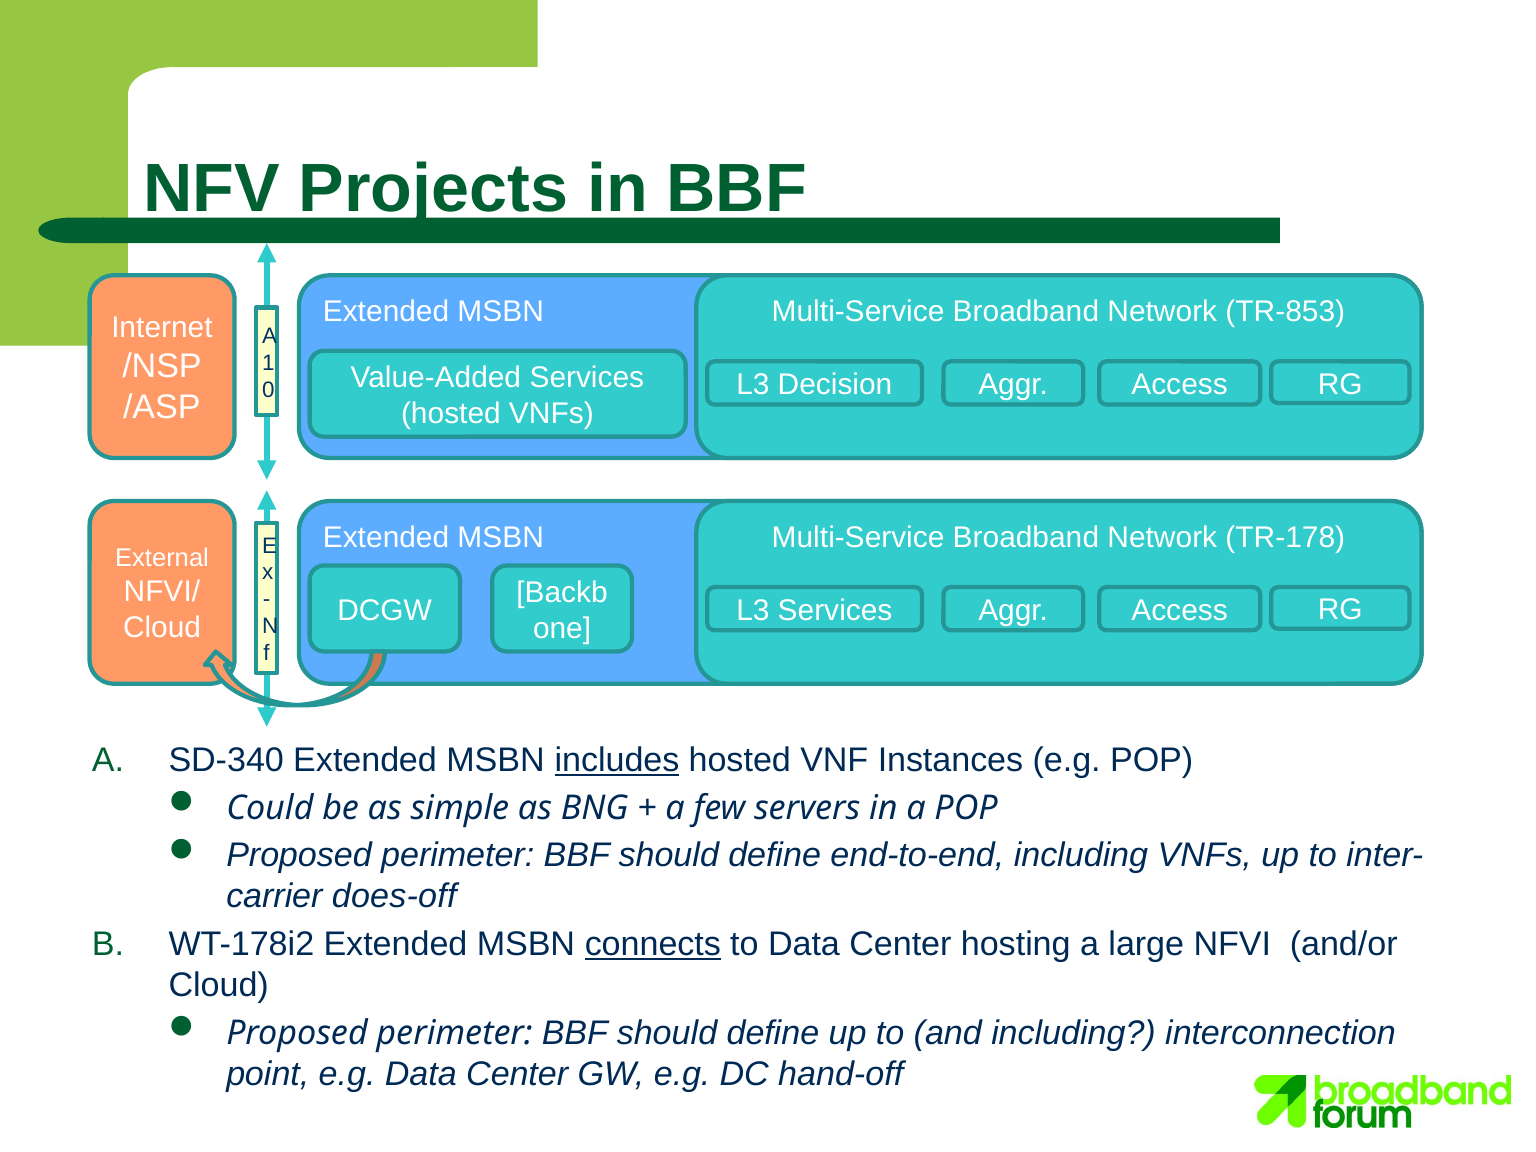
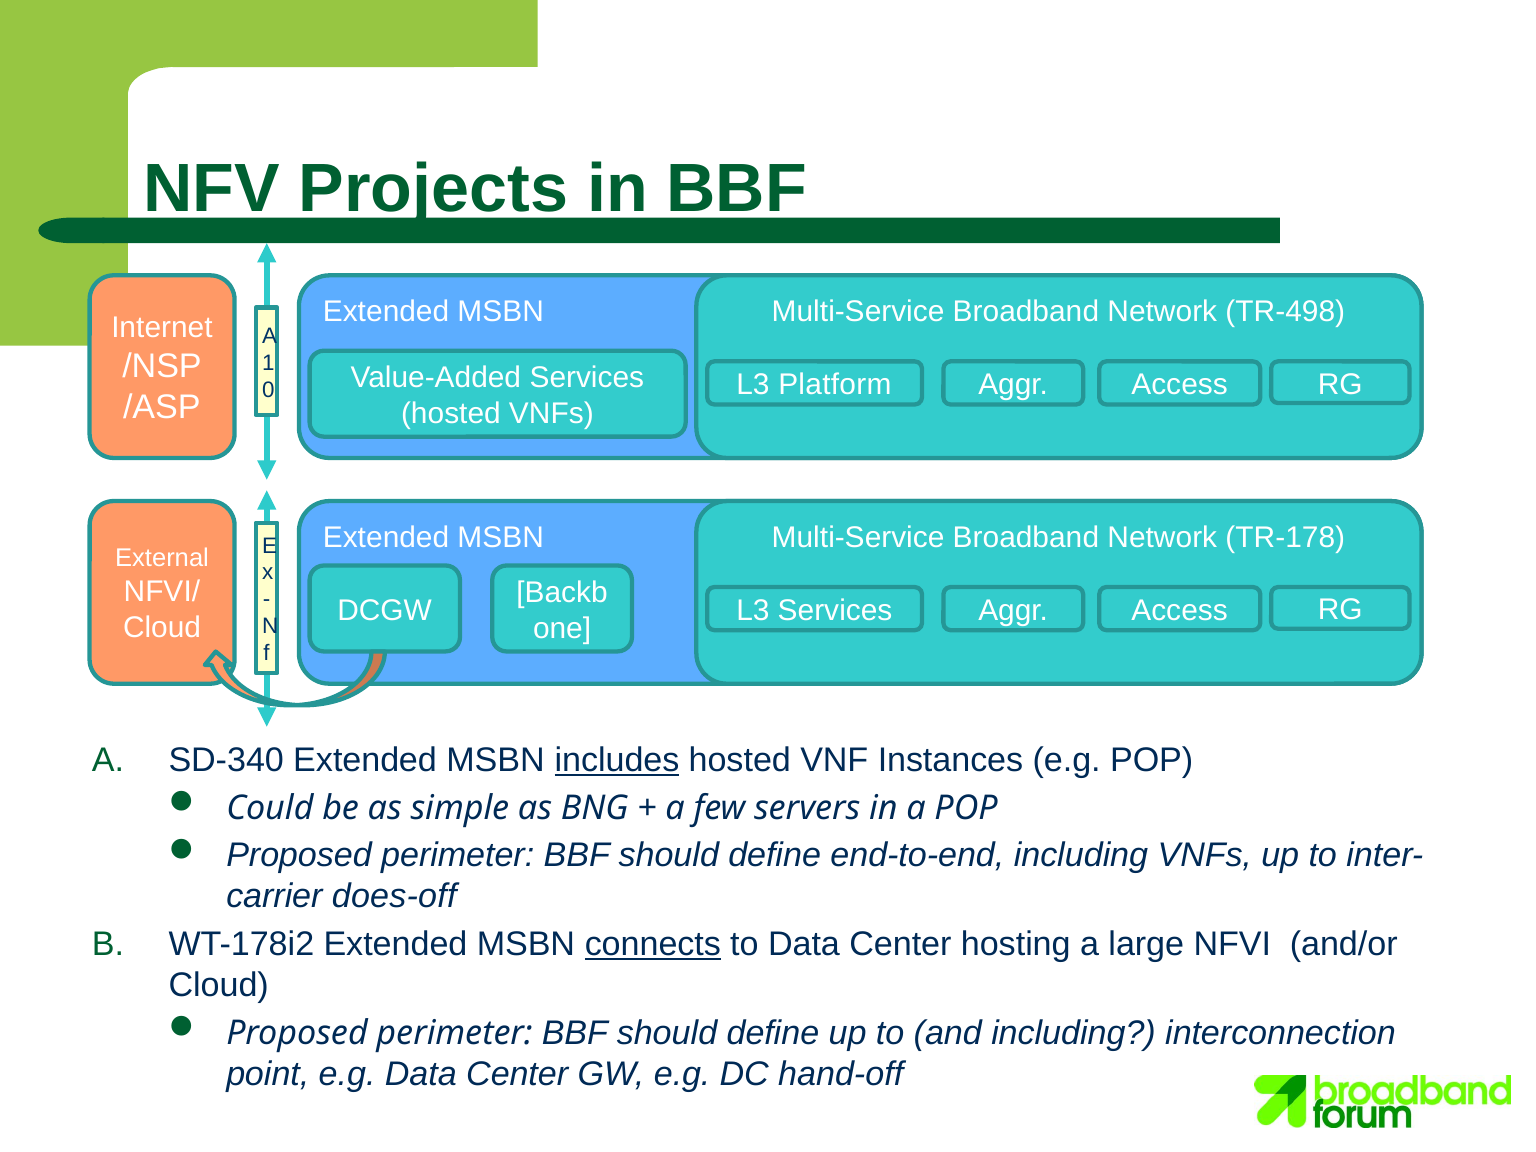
TR-853: TR-853 -> TR-498 (1285, 312)
Decision: Decision -> Platform (835, 385)
